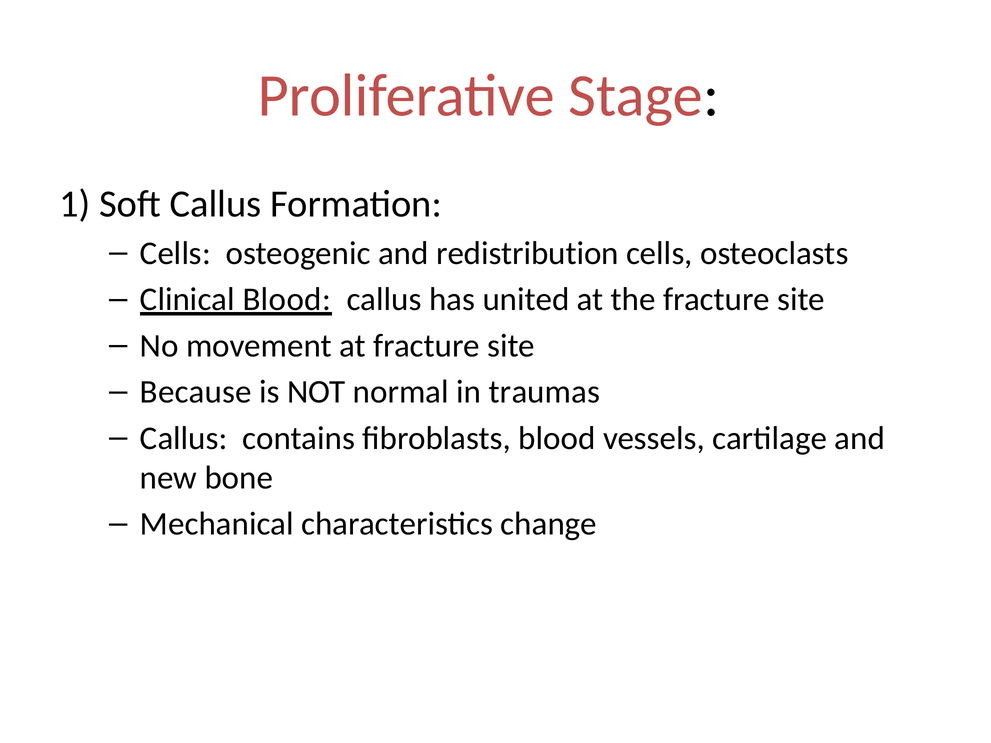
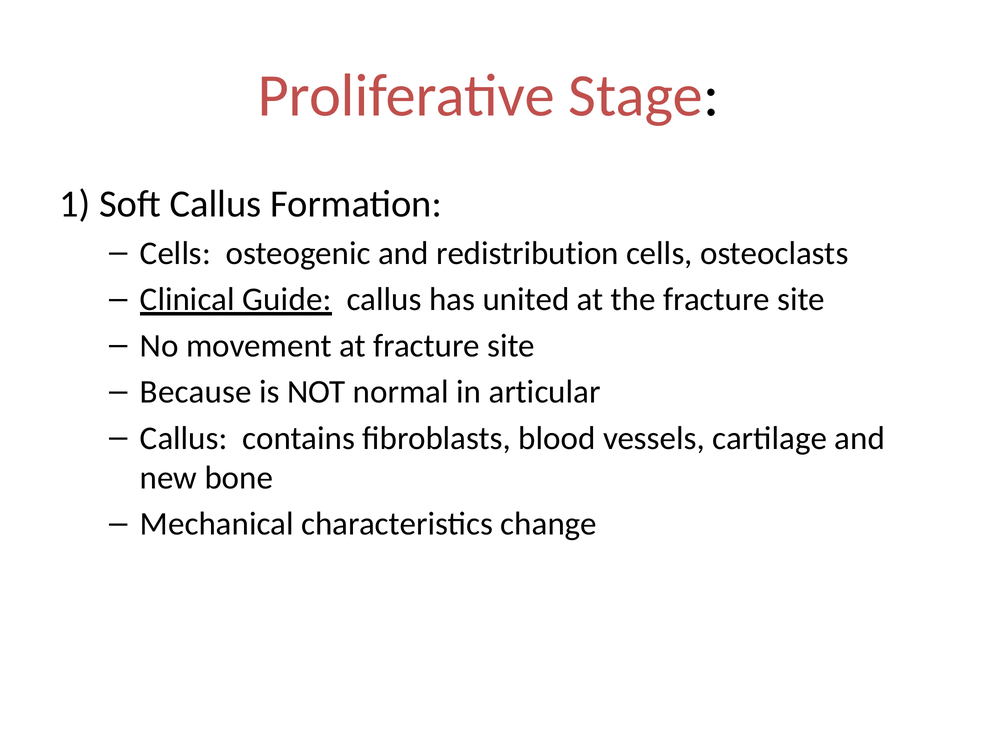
Clinical Blood: Blood -> Guide (287, 300)
traumas: traumas -> articular (545, 392)
